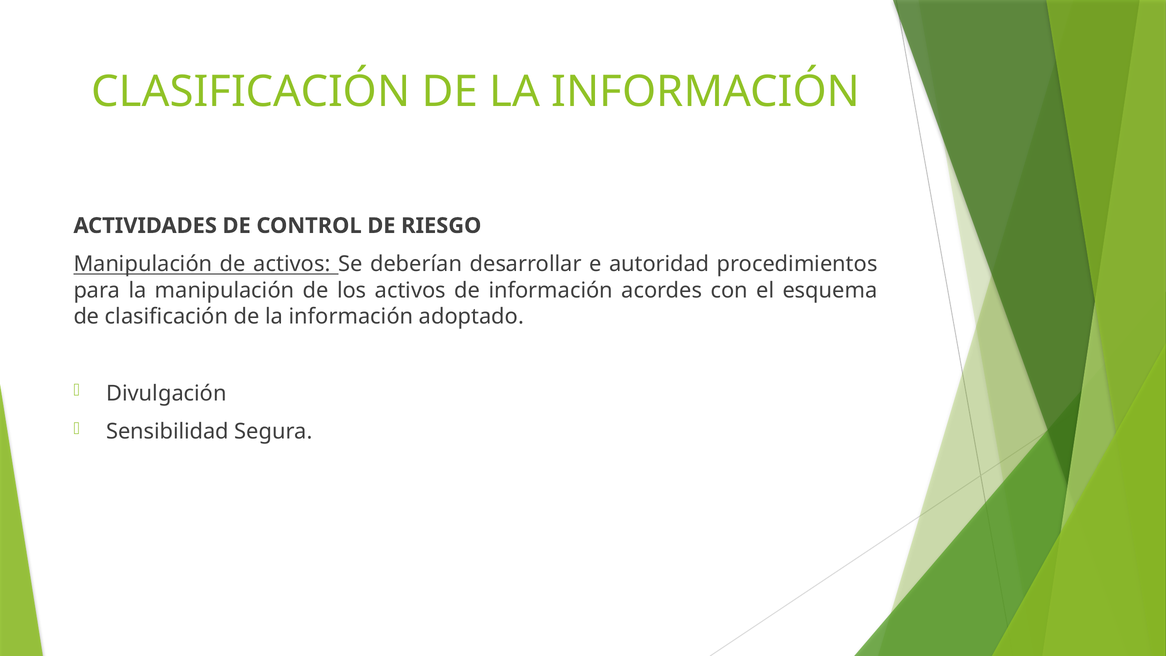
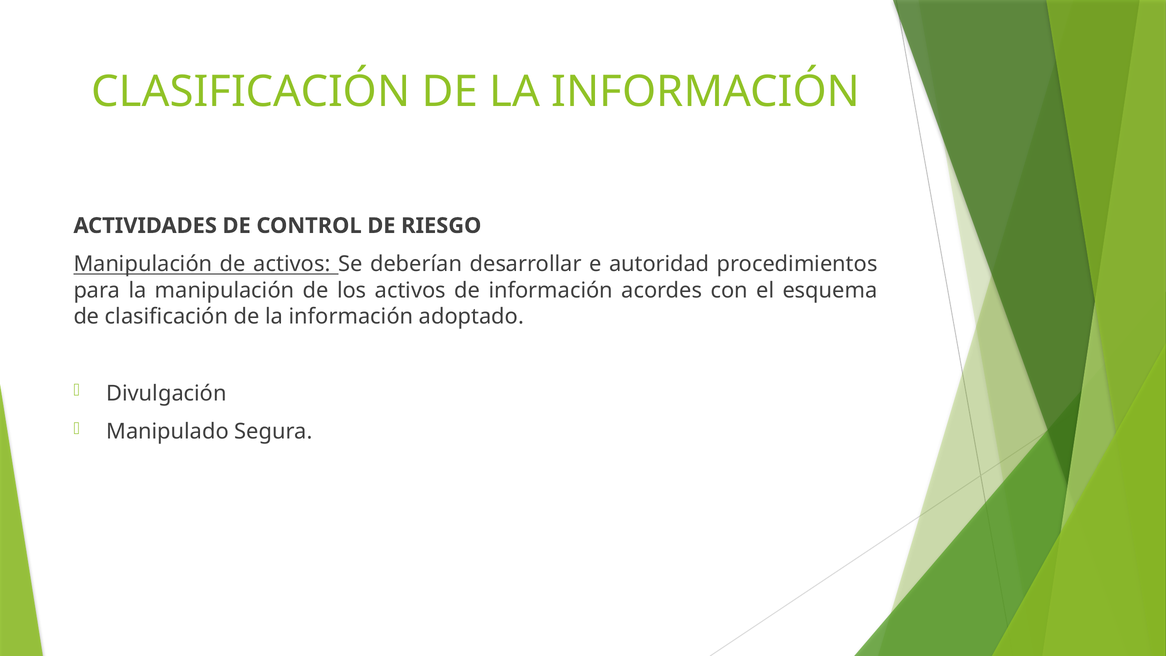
Sensibilidad: Sensibilidad -> Manipulado (168, 432)
